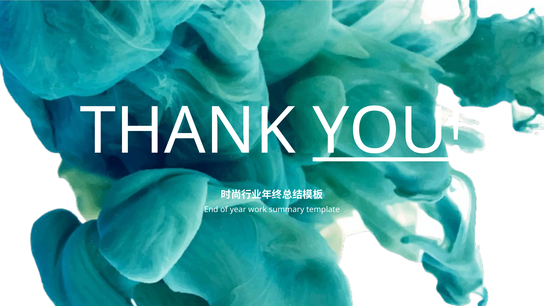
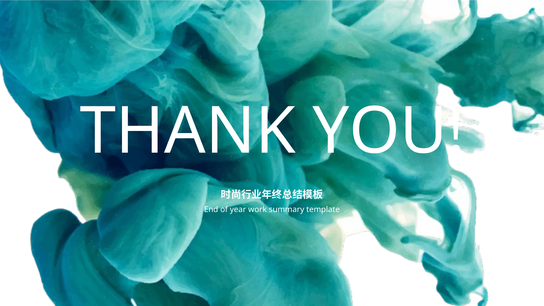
YOU underline: present -> none (389, 131)
